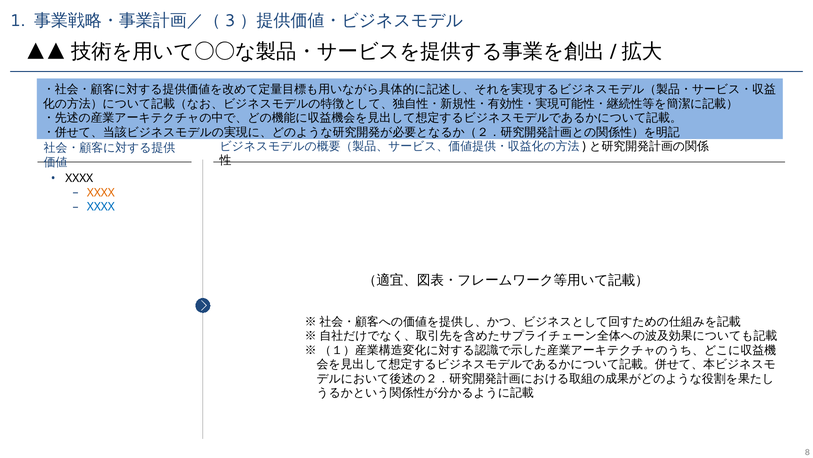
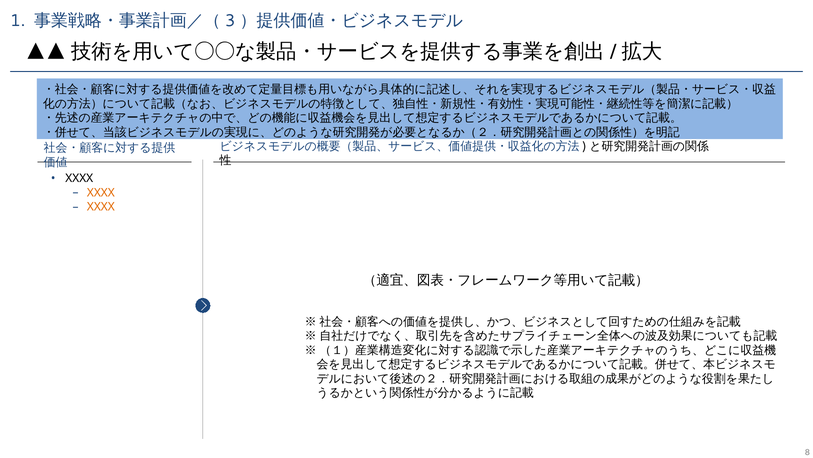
XXXX colour: blue -> orange (101, 207)
